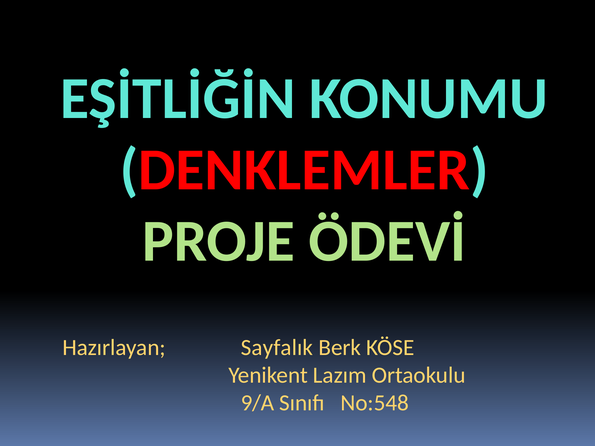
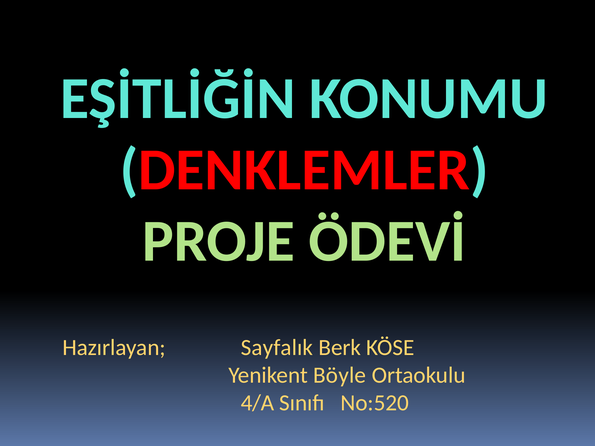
Lazım: Lazım -> Böyle (340, 375)
9/A: 9/A -> 4/A (258, 403)
No:548: No:548 -> No:520 (375, 403)
